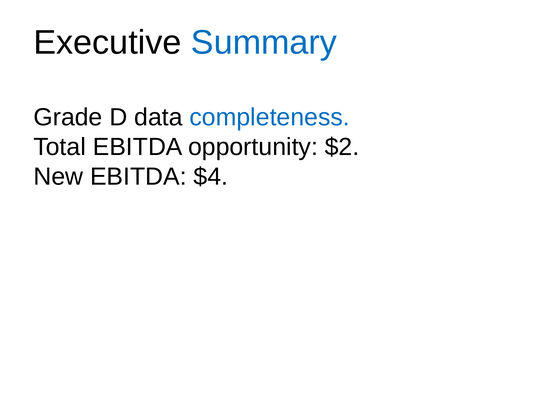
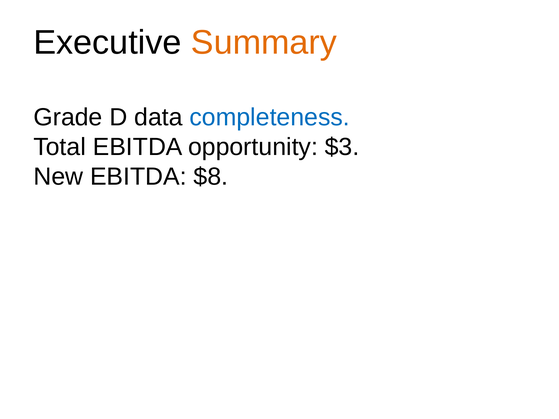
Summary colour: blue -> orange (264, 42)
$2: $2 -> $3 (342, 147)
$4: $4 -> $8 (211, 177)
